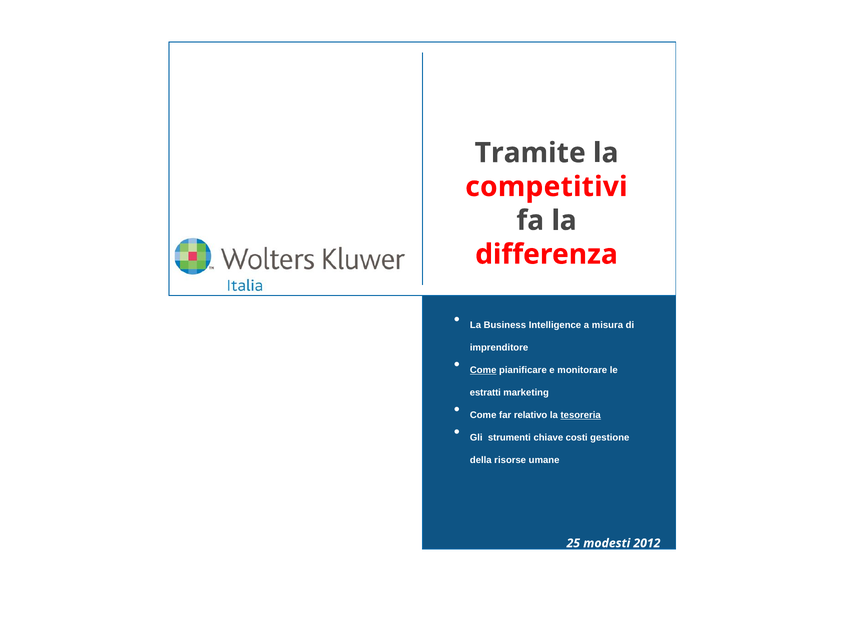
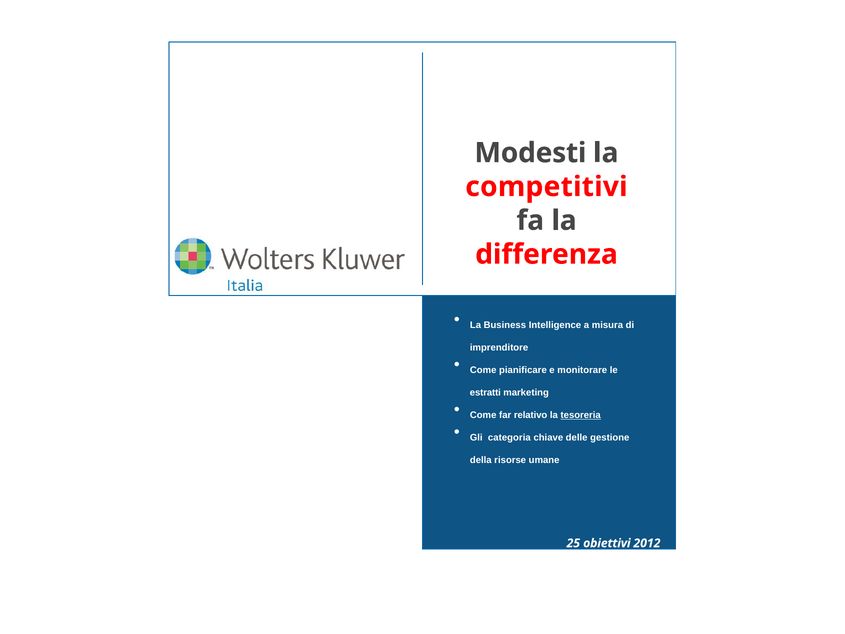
Tramite: Tramite -> Modesti (530, 153)
Come underline: present -> none (483, 370)
strumenti: strumenti -> categoria (509, 437)
costi: costi -> delle (577, 437)
modesti: modesti -> obiettivi (607, 543)
